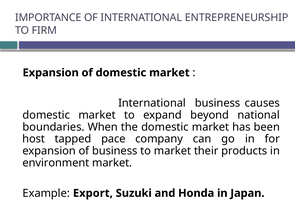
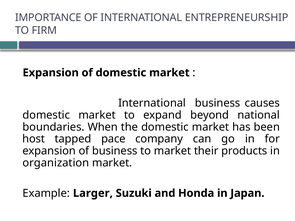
environment: environment -> organization (56, 163)
Export: Export -> Larger (93, 193)
